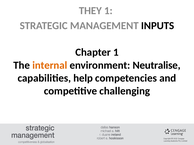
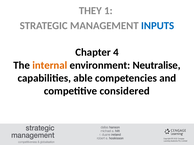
INPUTS colour: black -> blue (158, 26)
Chapter 1: 1 -> 4 (116, 52)
help: help -> able (83, 78)
challenging: challenging -> considered (125, 91)
